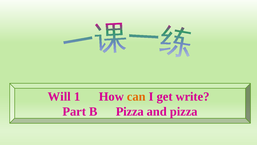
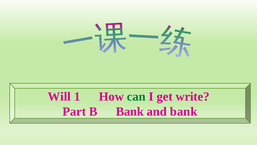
can colour: orange -> green (136, 96)
B Pizza: Pizza -> Bank (130, 111)
and pizza: pizza -> bank (184, 111)
